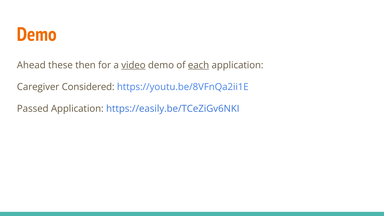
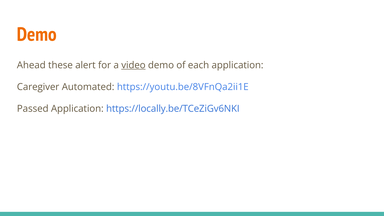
then: then -> alert (85, 65)
each underline: present -> none (199, 65)
Considered: Considered -> Automated (88, 87)
https://easily.be/TCeZiGv6NKI: https://easily.be/TCeZiGv6NKI -> https://locally.be/TCeZiGv6NKI (173, 109)
